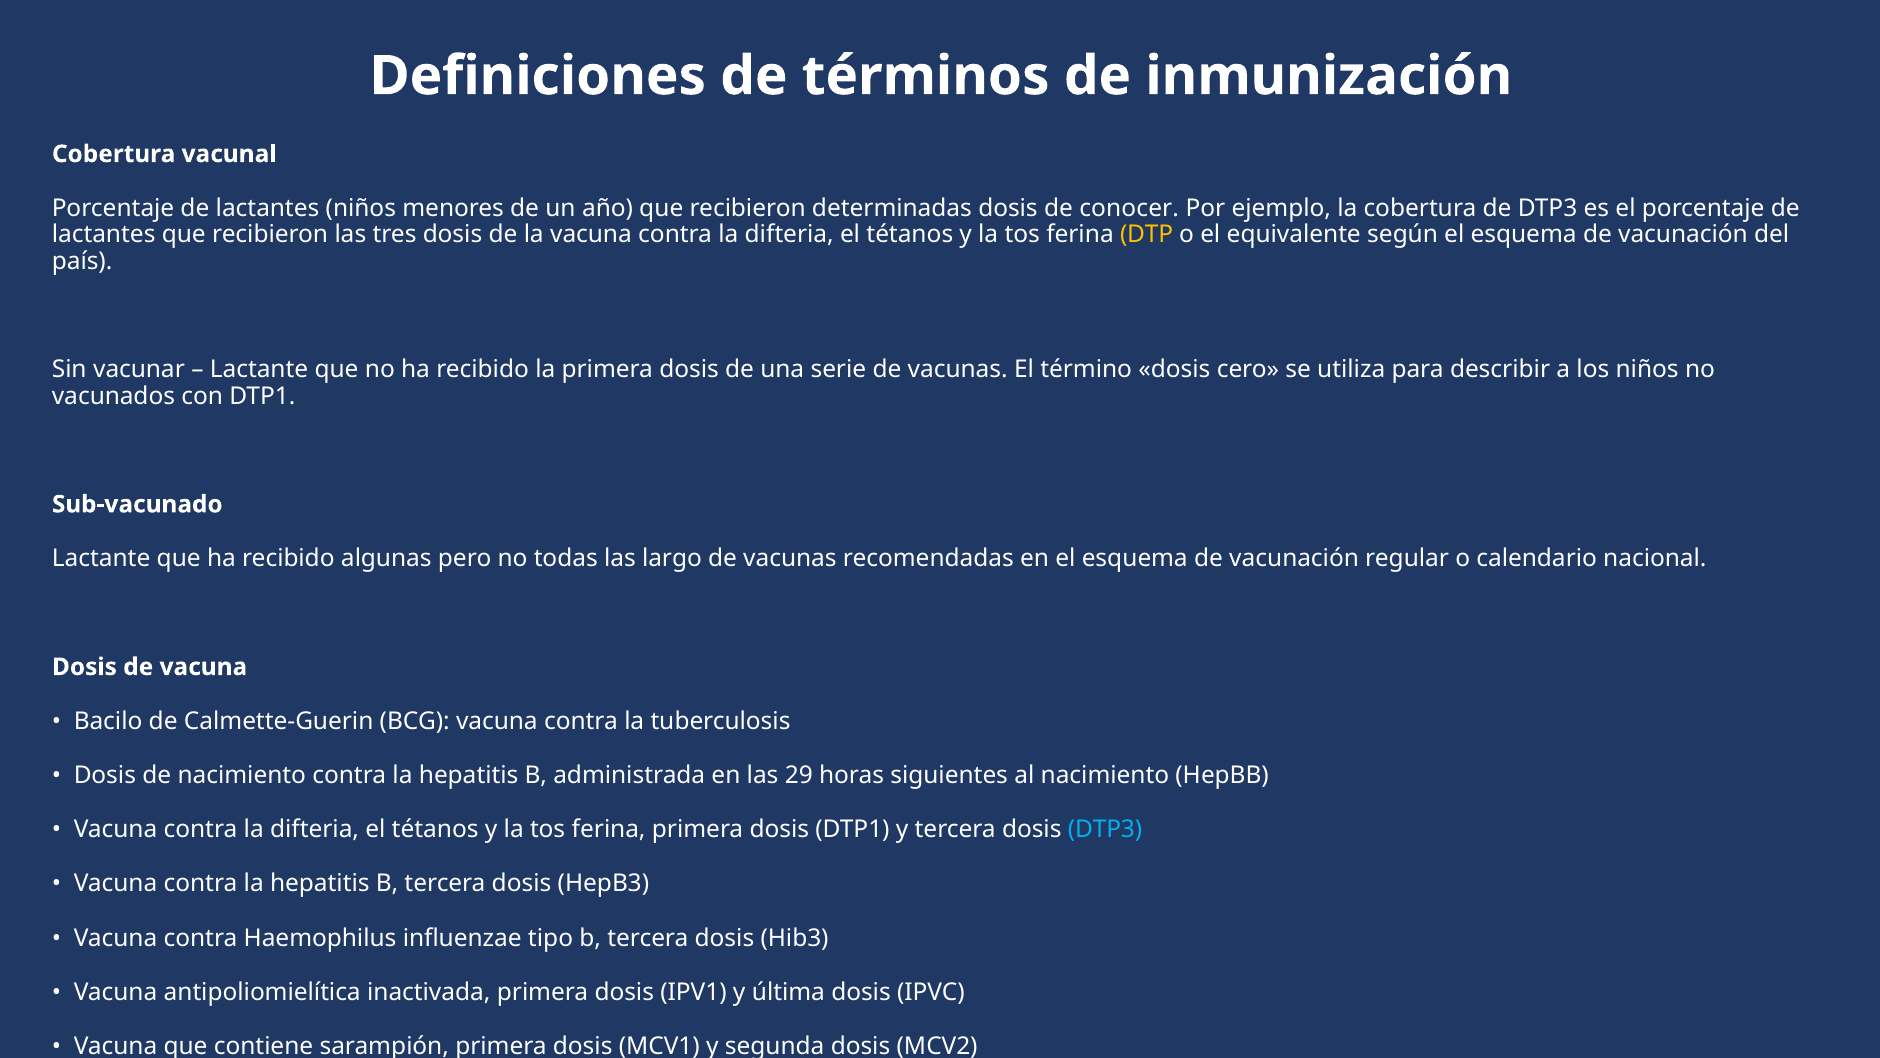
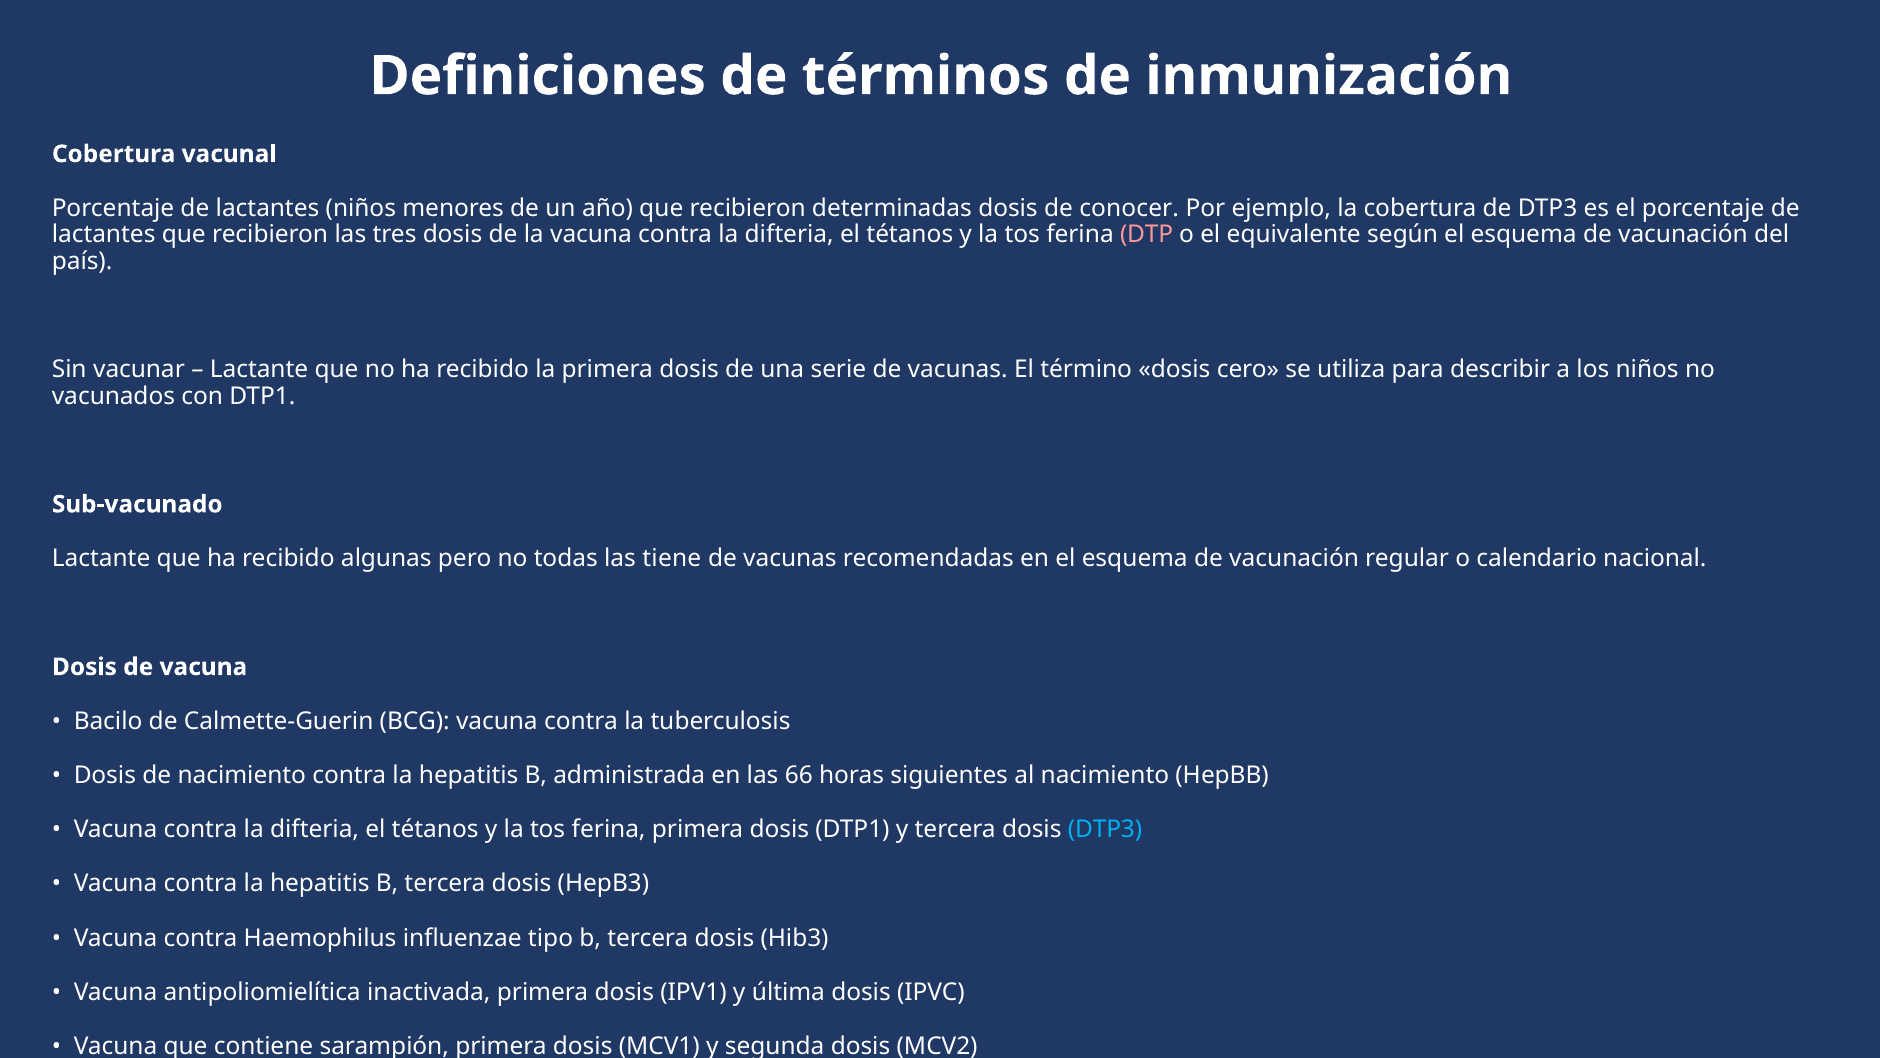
DTP colour: yellow -> pink (1147, 235)
las largo: largo -> tiene (672, 558)
29: 29 -> 66 (799, 775)
